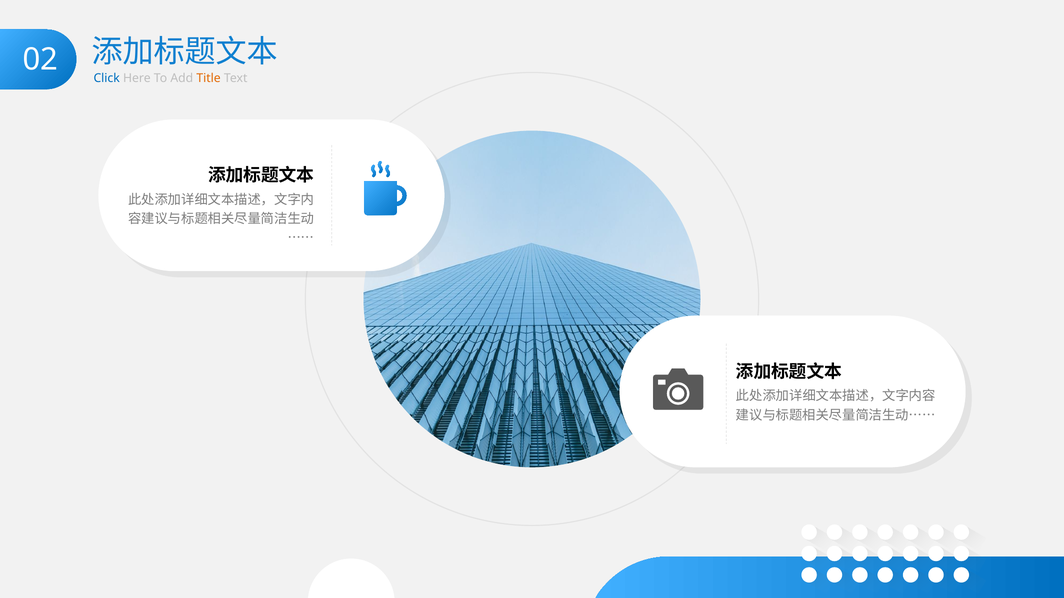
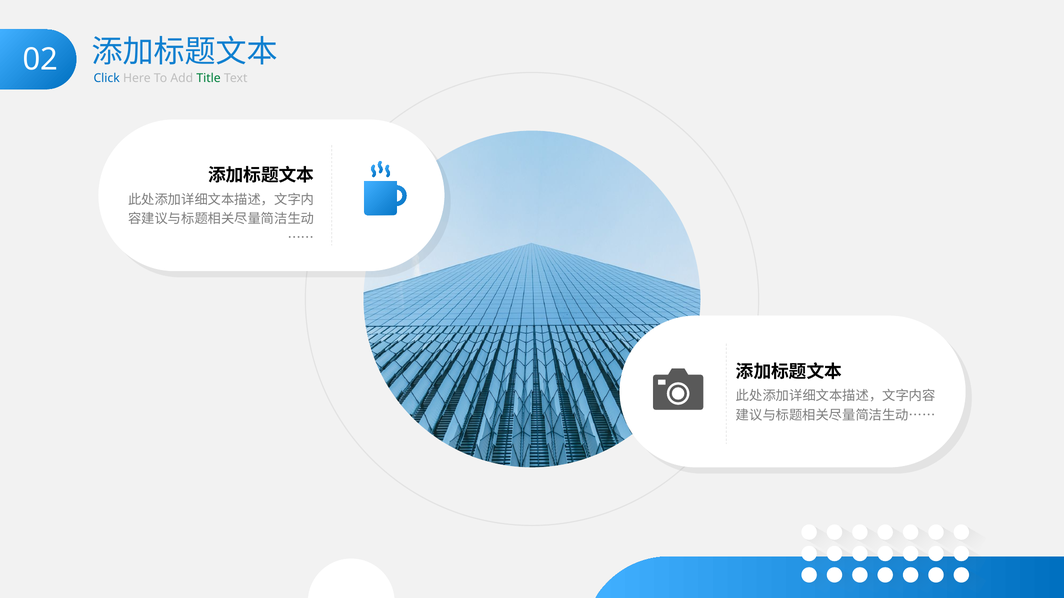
Title colour: orange -> green (209, 78)
